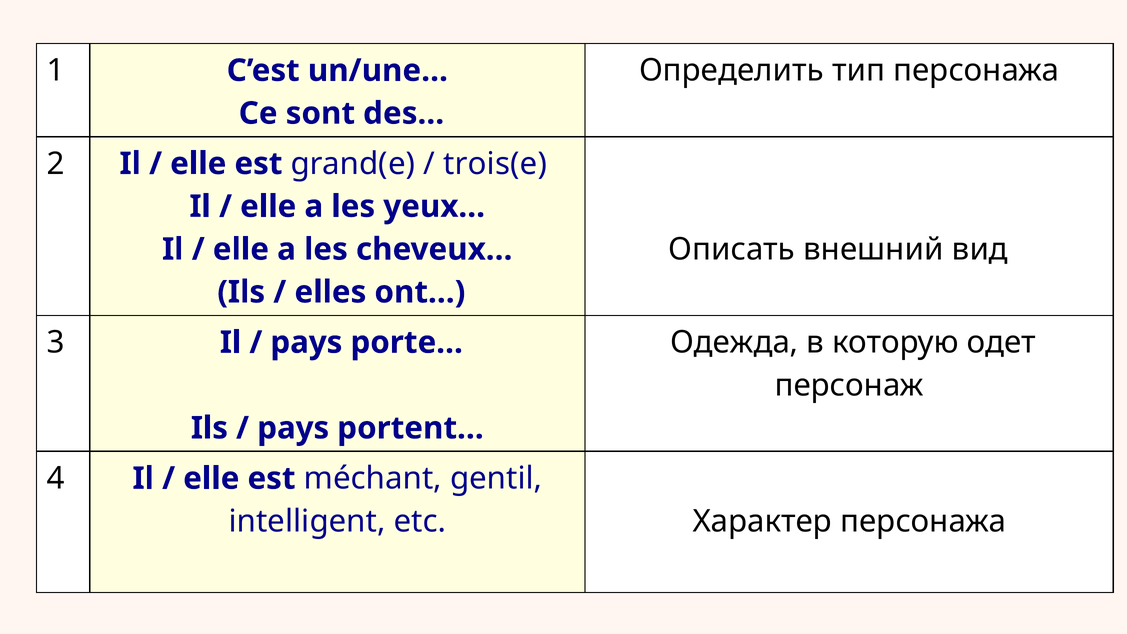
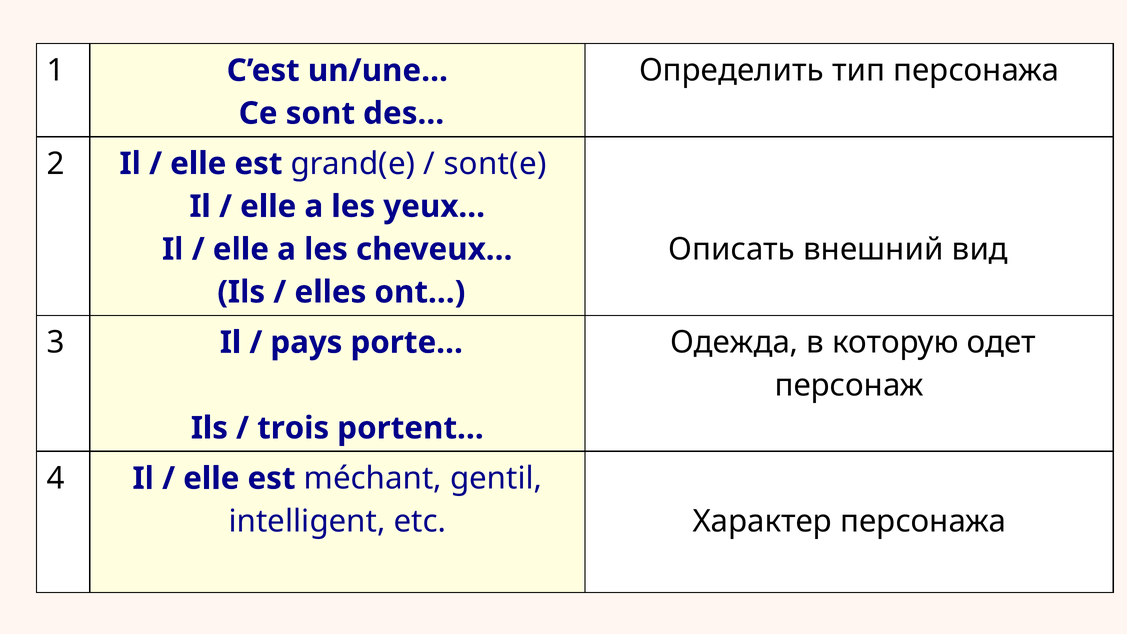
trois(e: trois(e -> sont(e (495, 164)
pays: pays -> trois (293, 428)
